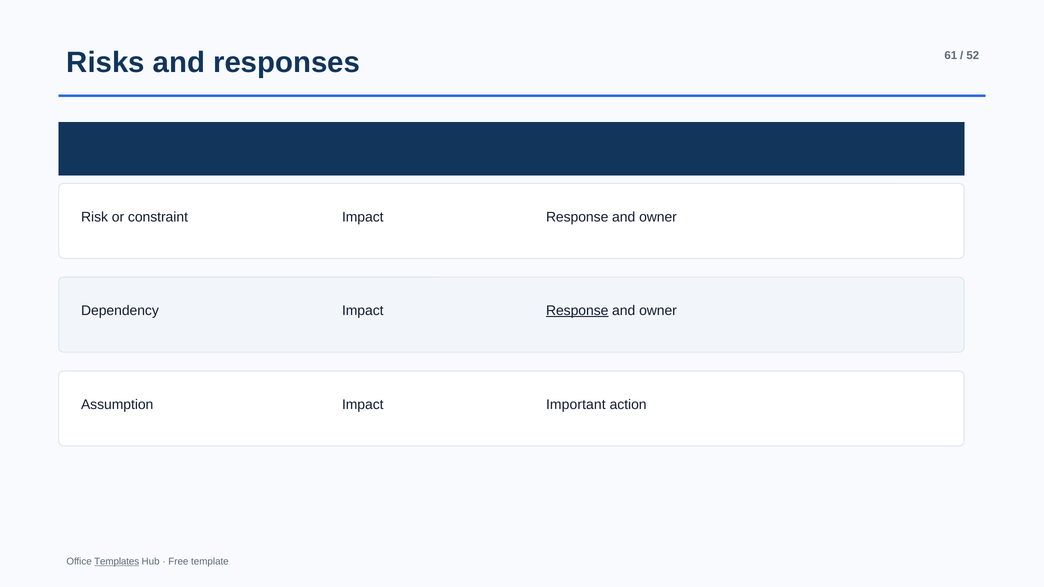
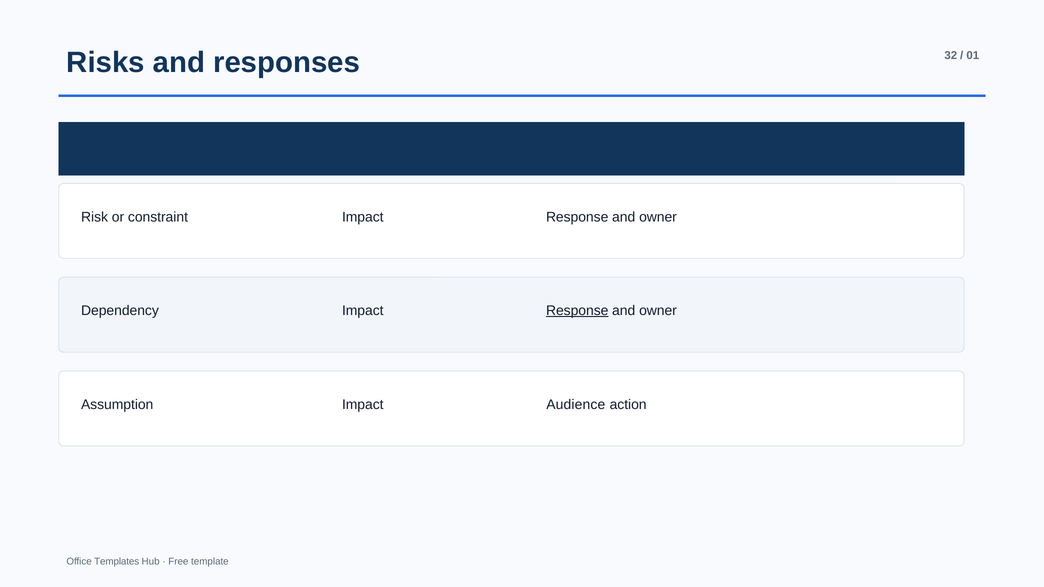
61: 61 -> 32 (951, 56)
52: 52 -> 01 (973, 56)
Important: Important -> Audience (576, 405)
Templates underline: present -> none (117, 562)
